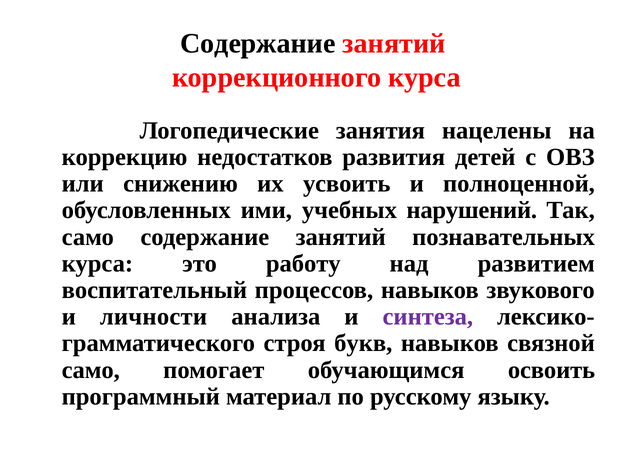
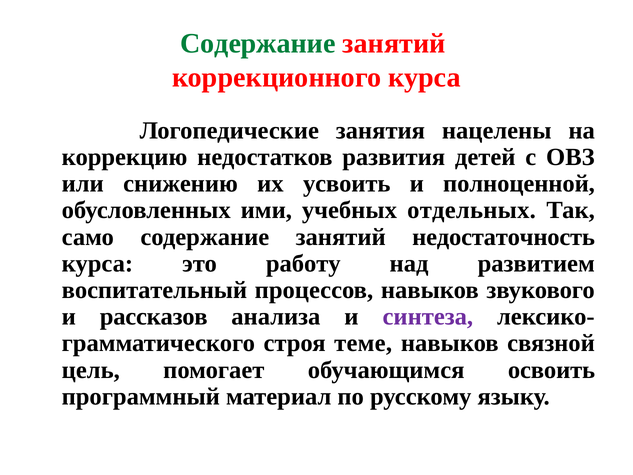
Содержание colour: black -> green (258, 44)
нарушений: нарушений -> отдельных (472, 210)
познавательных: познавательных -> недостаточность (504, 237)
личности: личности -> рассказов (154, 317)
букв: букв -> теме (363, 343)
само: само -> цель (91, 370)
